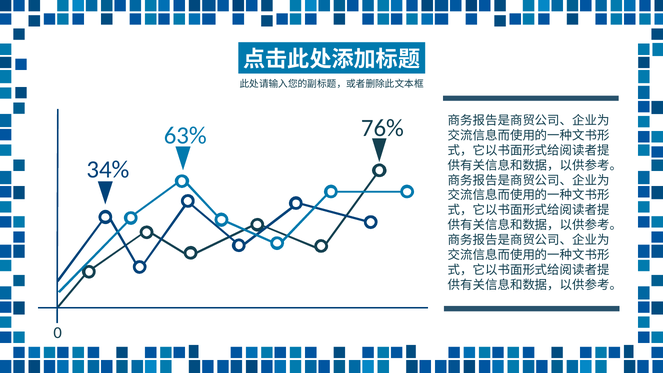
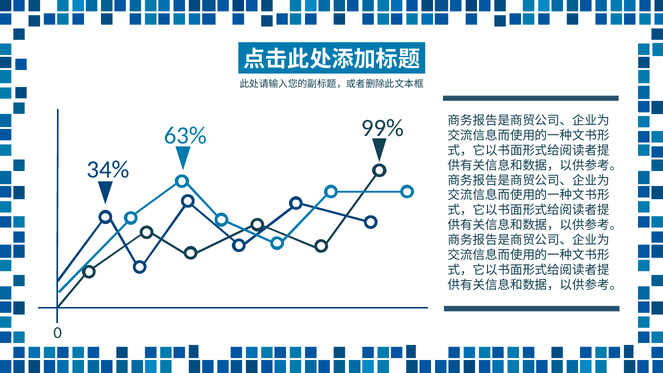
76%: 76% -> 99% (382, 128)
